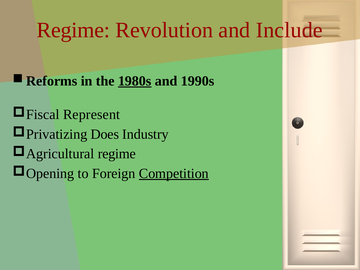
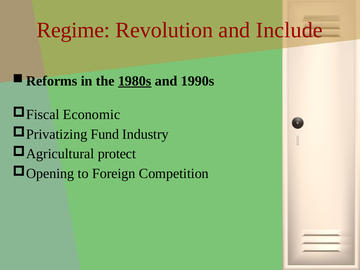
Represent: Represent -> Economic (92, 115)
Does: Does -> Fund (105, 134)
regime: regime -> protect (117, 154)
Competition underline: present -> none (174, 173)
